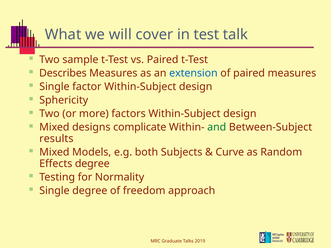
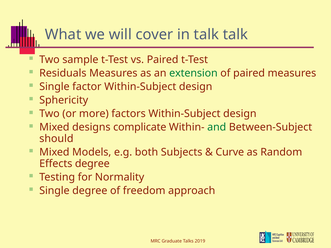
in test: test -> talk (206, 35)
Describes: Describes -> Residuals (63, 73)
extension colour: blue -> green (193, 73)
results: results -> should (56, 139)
